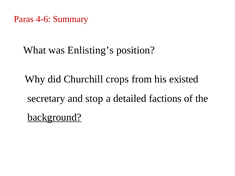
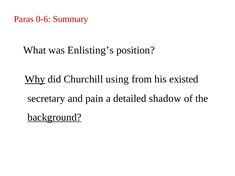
4-6: 4-6 -> 0-6 (43, 19)
Why underline: none -> present (35, 79)
crops: crops -> using (117, 79)
stop: stop -> pain (94, 99)
factions: factions -> shadow (165, 99)
